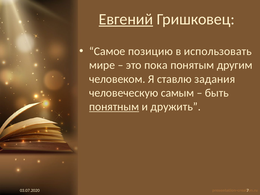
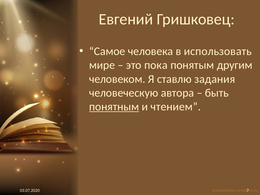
Евгений underline: present -> none (126, 19)
позицию: позицию -> человека (150, 51)
самым: самым -> автора (177, 93)
дружить: дружить -> чтением (176, 107)
